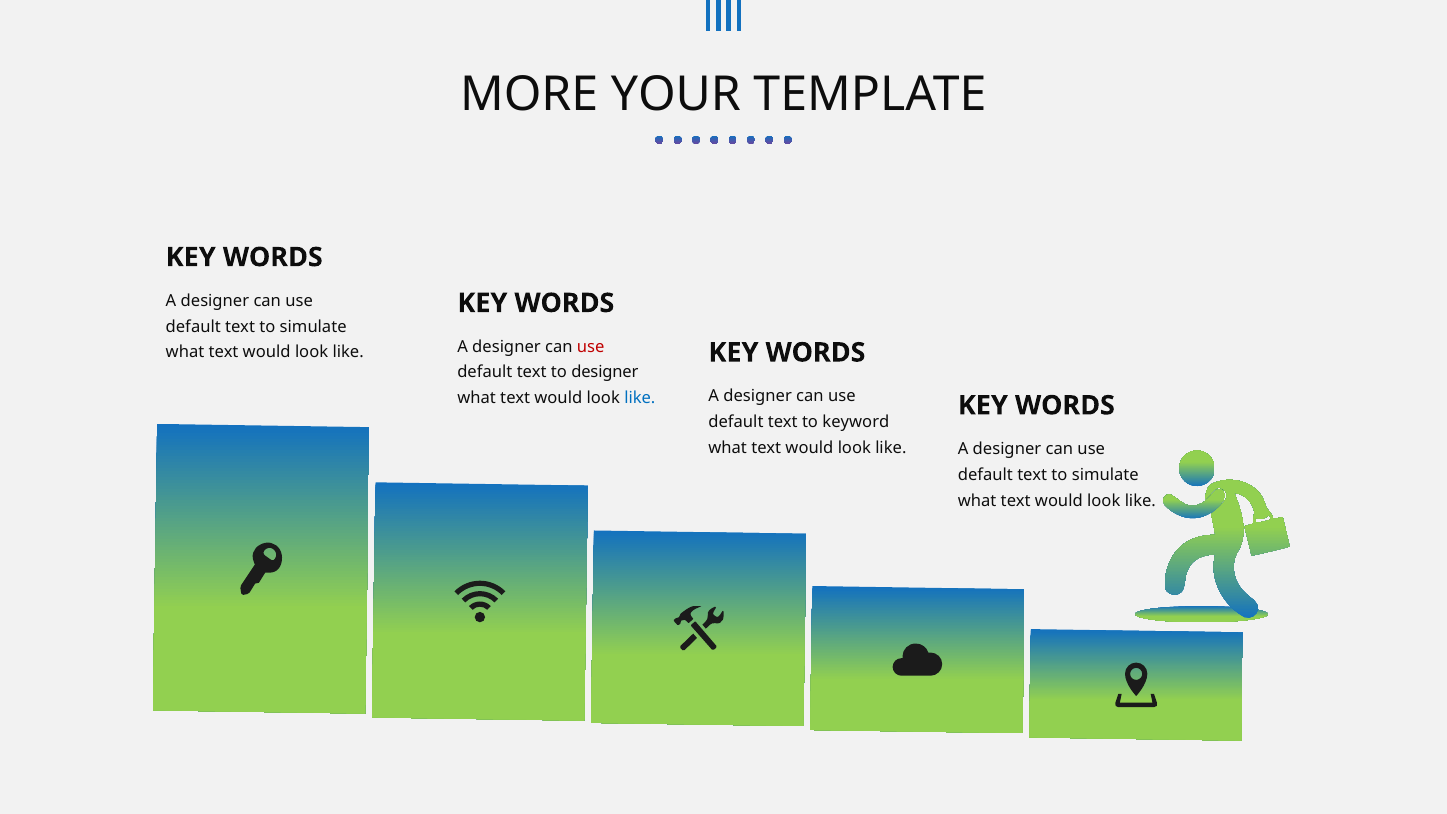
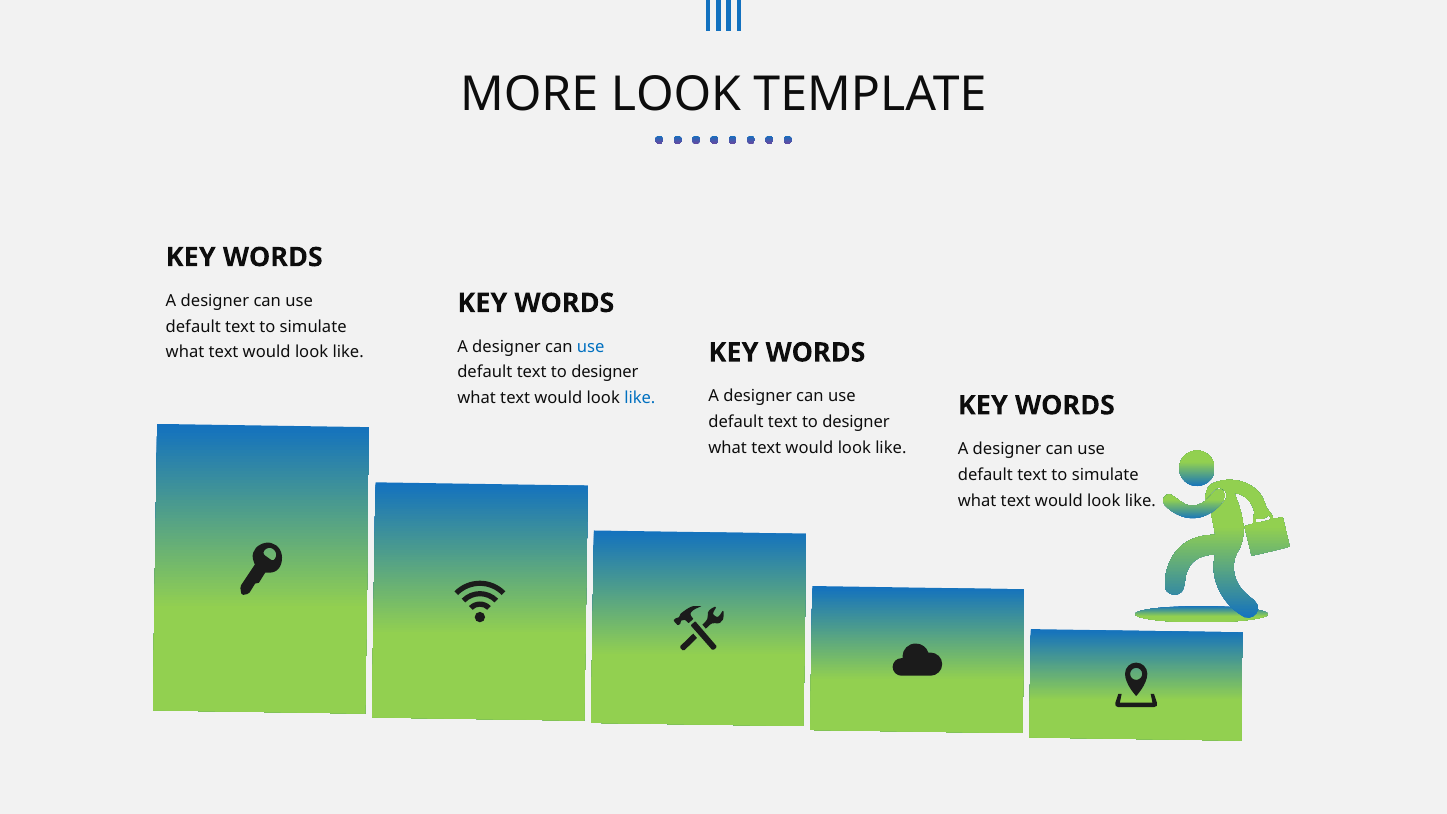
MORE YOUR: YOUR -> LOOK (676, 94)
use colour: red -> blue (591, 347)
keyword: keyword -> designer (856, 422)
